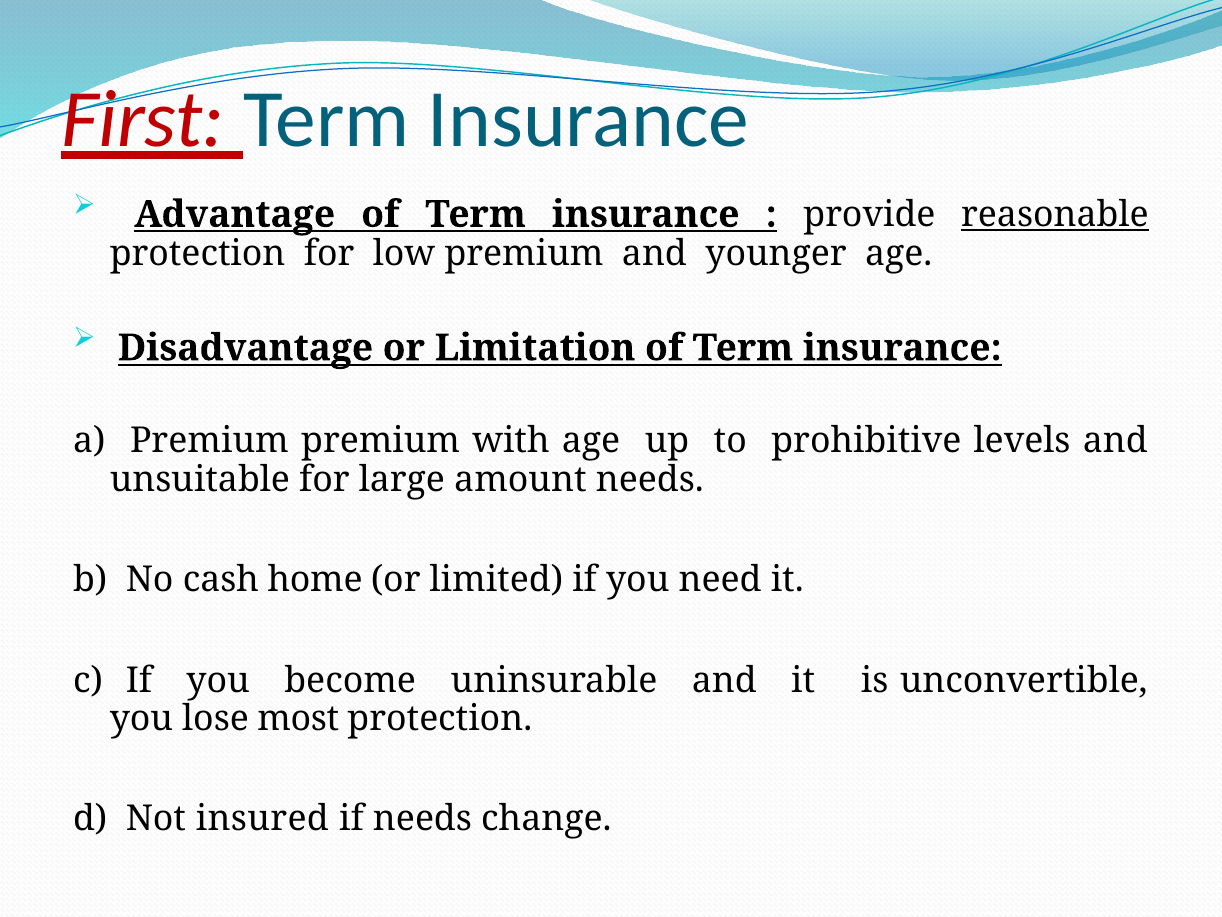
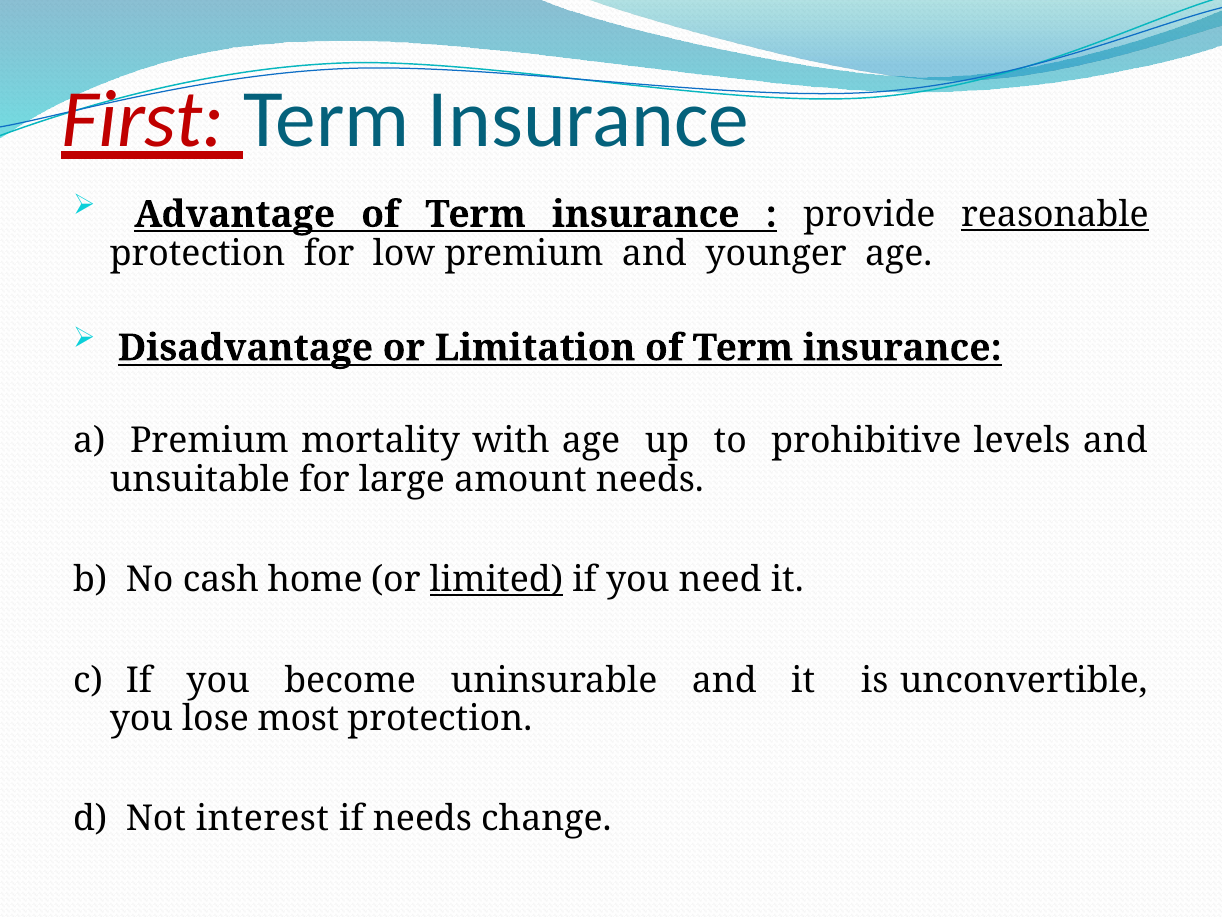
Premium premium: premium -> mortality (381, 441)
limited underline: none -> present (496, 580)
insured: insured -> interest (262, 819)
